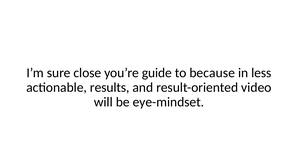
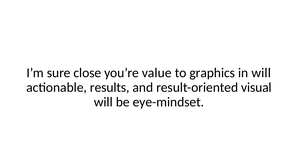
guide: guide -> value (157, 73)
because: because -> graphics (212, 73)
in less: less -> will (261, 73)
video: video -> visual (256, 87)
